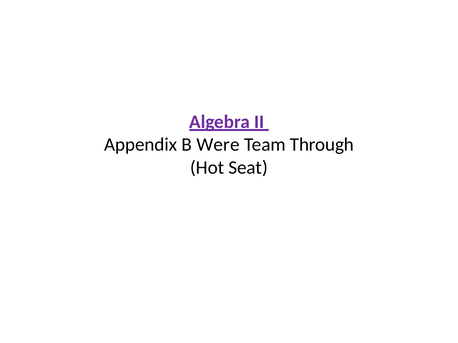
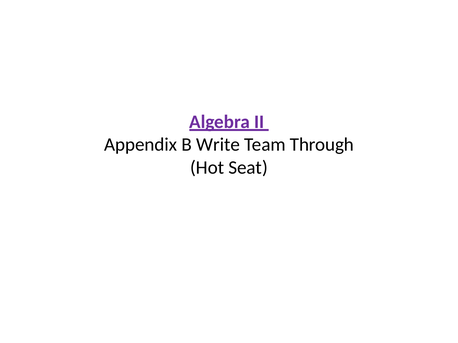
Were: Were -> Write (218, 145)
